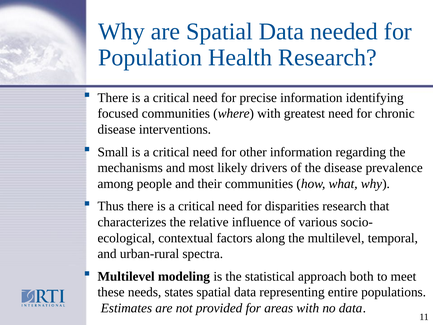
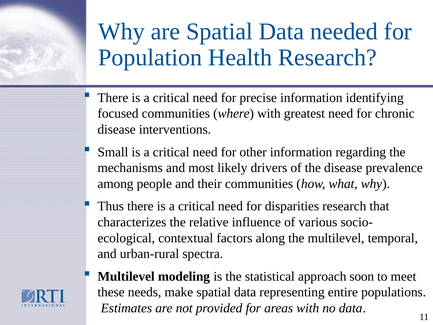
both: both -> soon (362, 276)
states: states -> make (179, 292)
